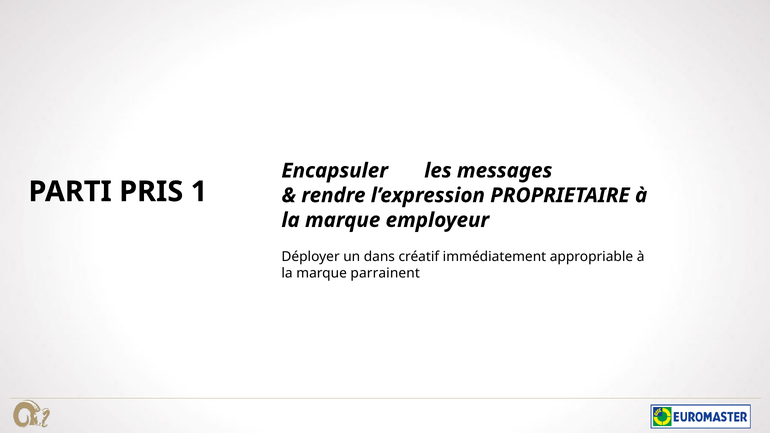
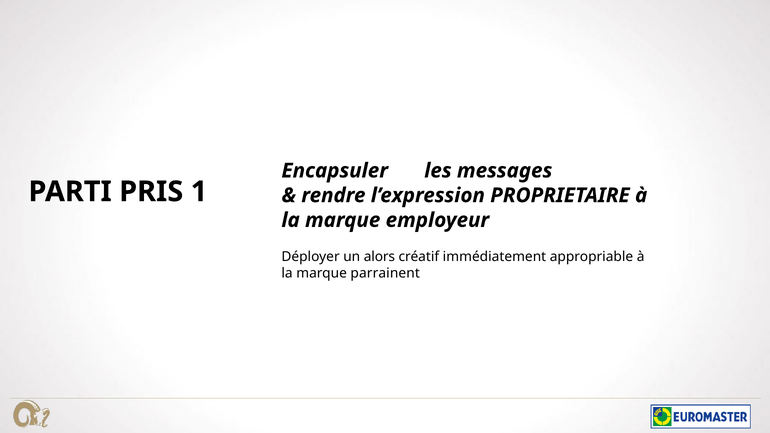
dans: dans -> alors (379, 257)
